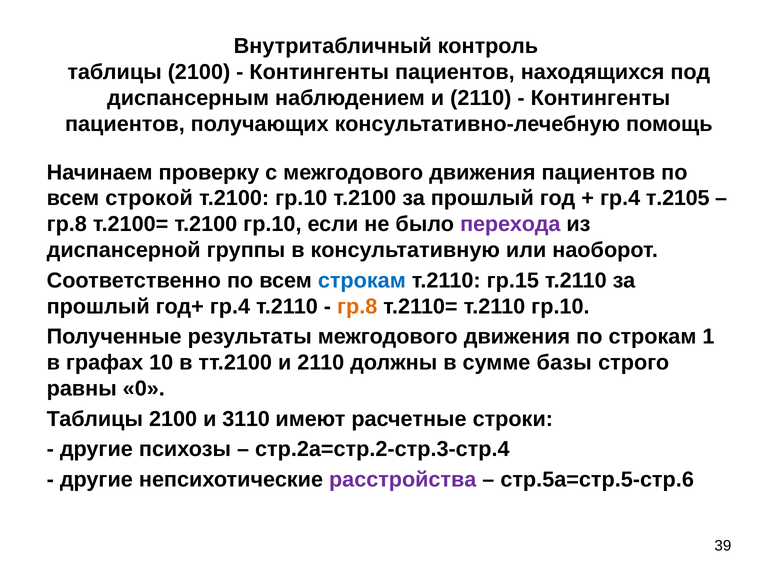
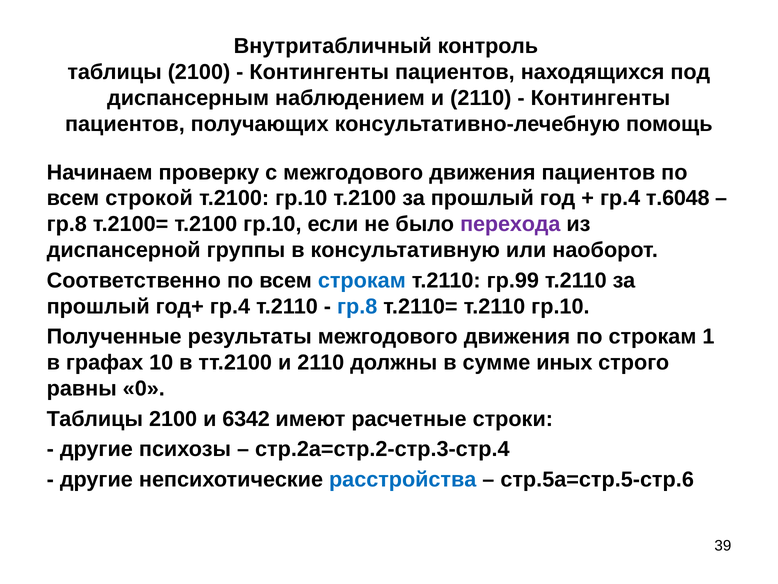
т.2105: т.2105 -> т.6048 (678, 198)
гр.15: гр.15 -> гр.99 (513, 280)
гр.8 colour: orange -> blue (357, 306)
базы: базы -> иных (564, 362)
3110: 3110 -> 6342 (246, 419)
расстройства colour: purple -> blue (403, 479)
